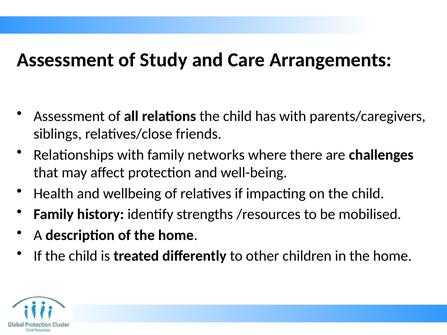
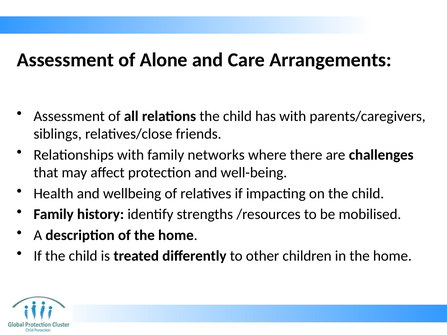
Study: Study -> Alone (164, 60)
